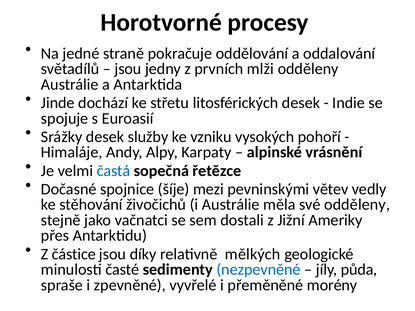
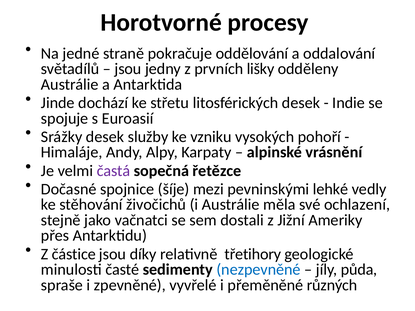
mlži: mlži -> lišky (261, 69)
častá colour: blue -> purple (114, 171)
větev: větev -> lehké (331, 189)
své odděleny: odděleny -> ochlazení (357, 205)
mělkých: mělkých -> třetihory (253, 254)
morény: morény -> různých (332, 285)
